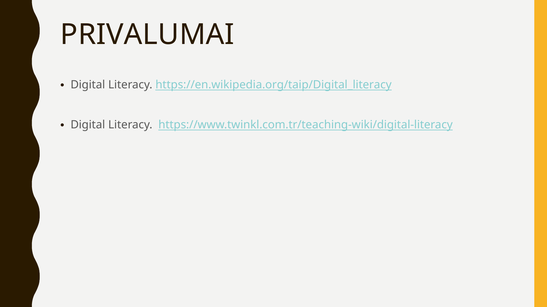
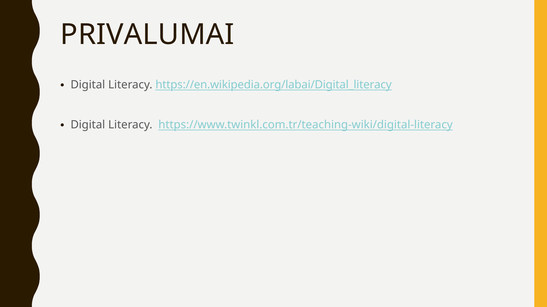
https://en.wikipedia.org/taip/Digital_literacy: https://en.wikipedia.org/taip/Digital_literacy -> https://en.wikipedia.org/labai/Digital_literacy (274, 85)
